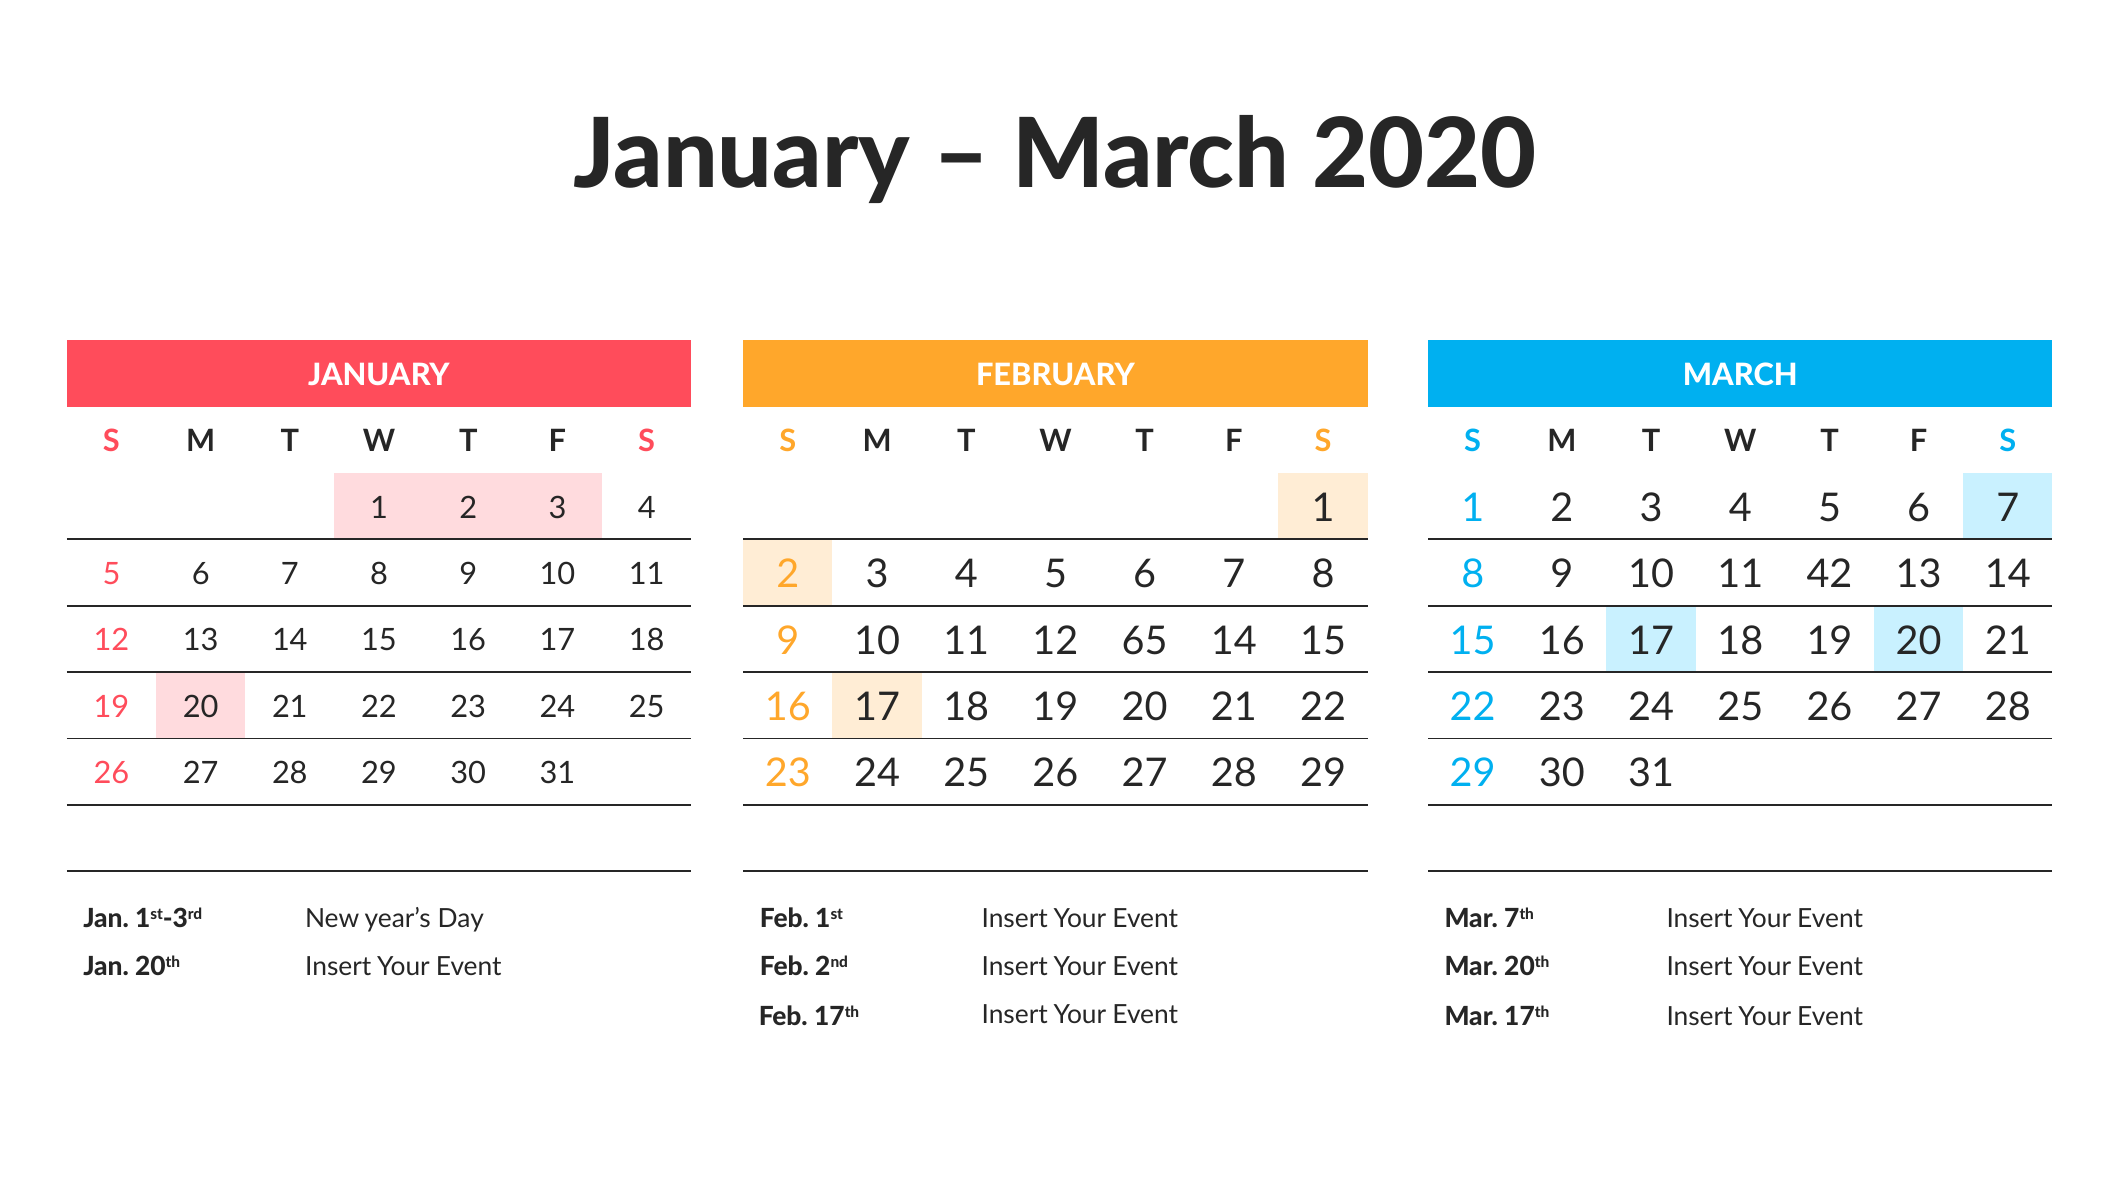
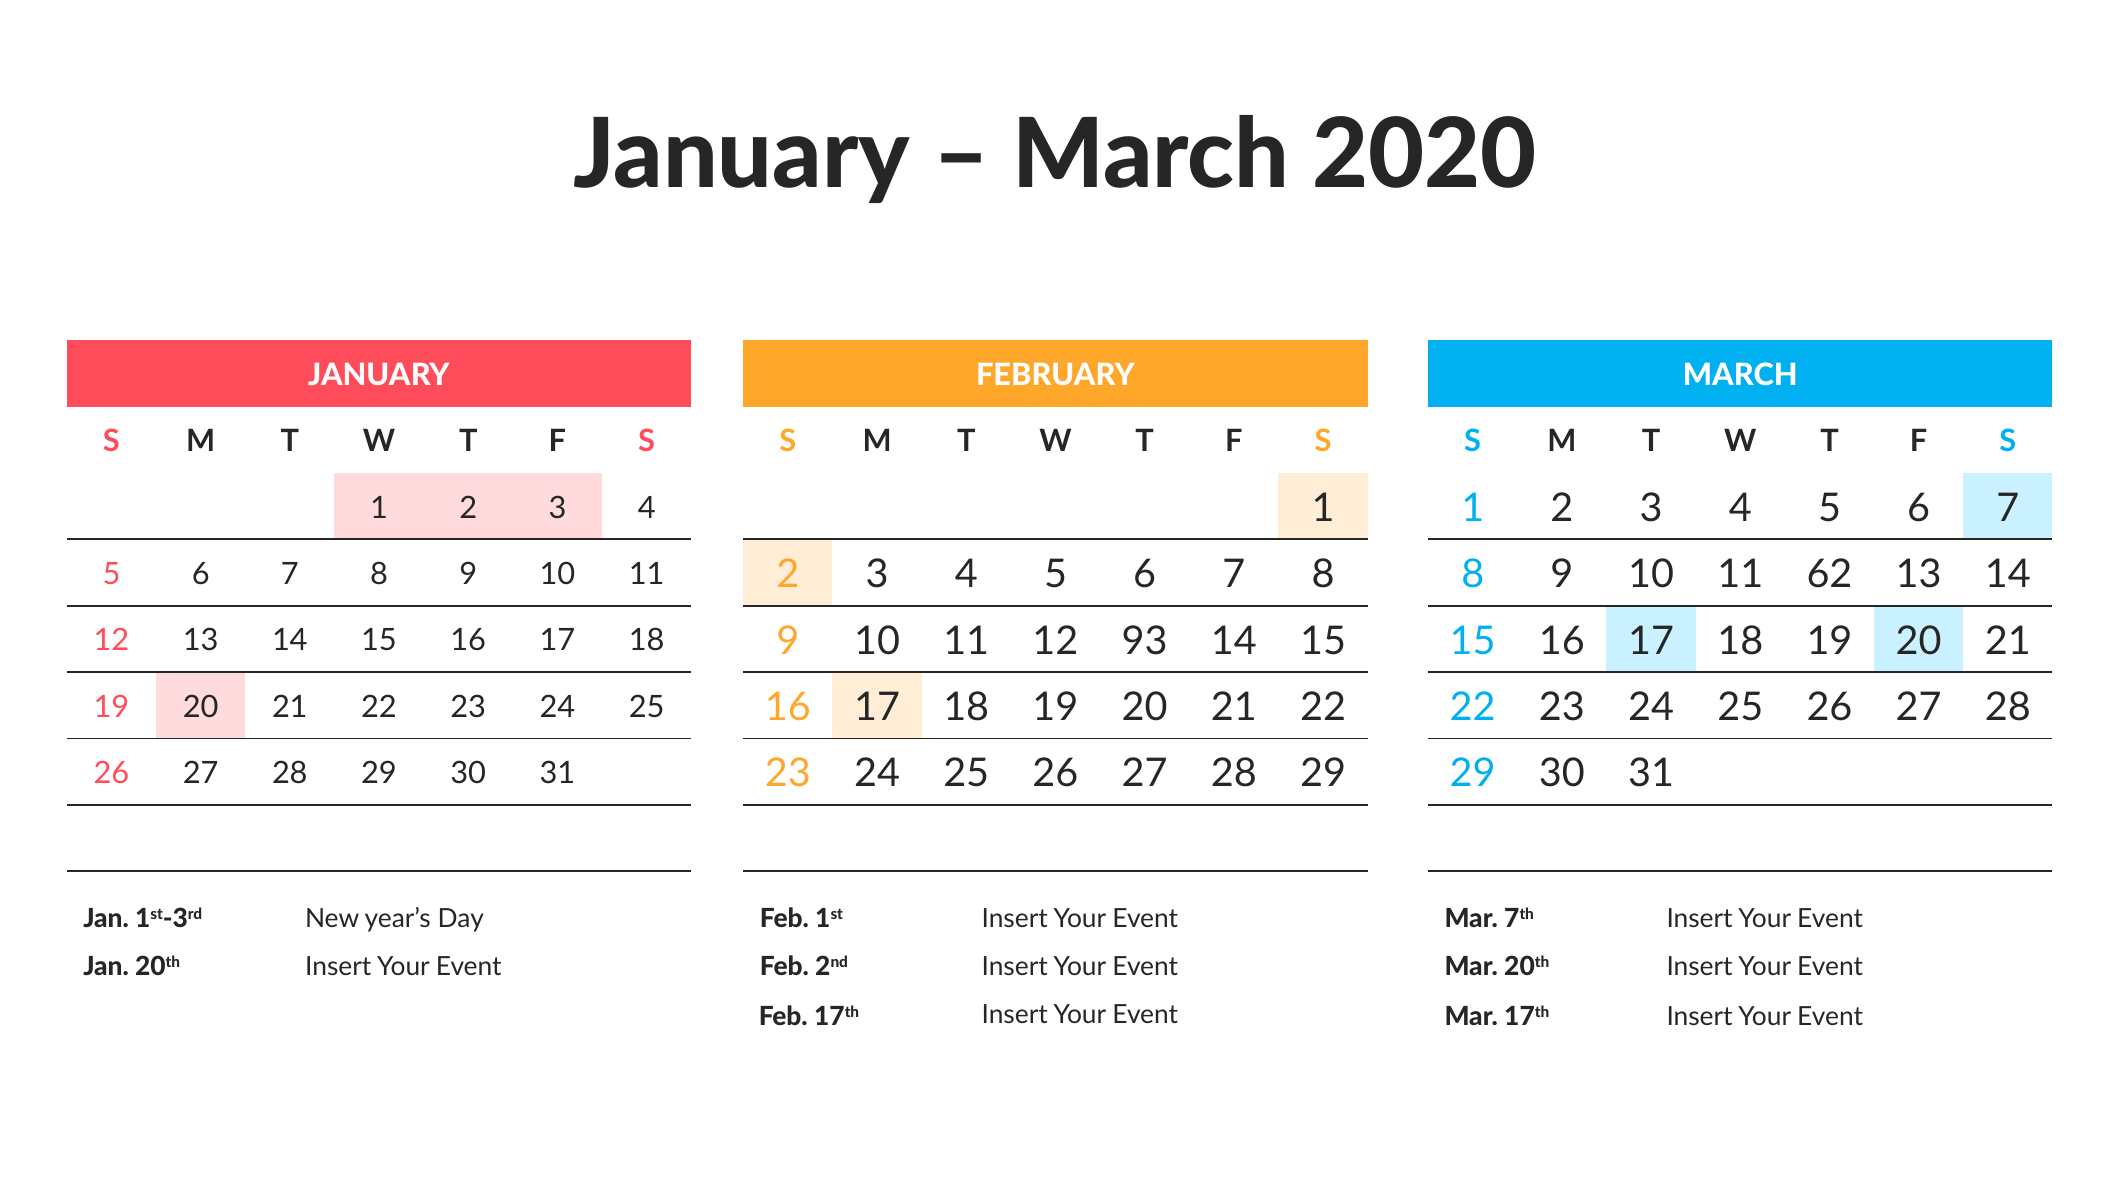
42: 42 -> 62 (1829, 575)
65: 65 -> 93 (1145, 641)
